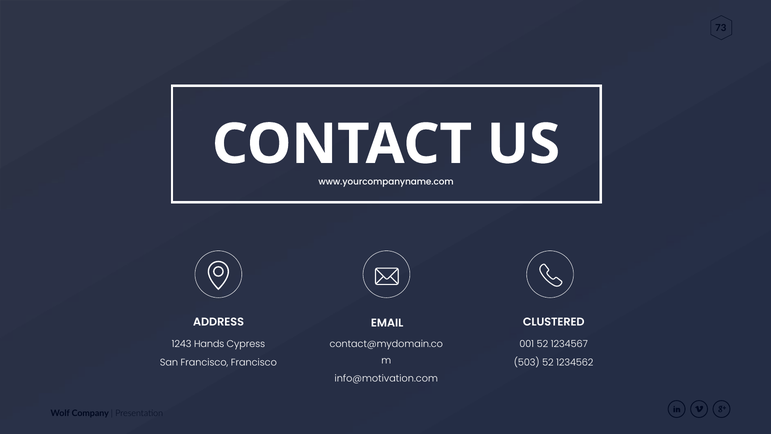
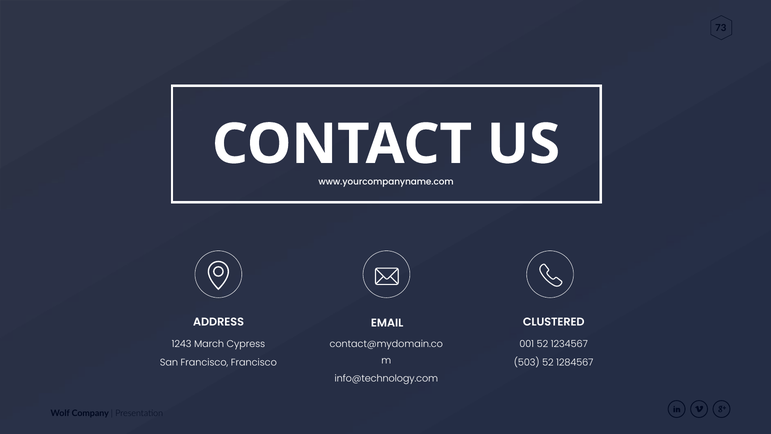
Hands: Hands -> March (209, 344)
1234562: 1234562 -> 1284567 (575, 362)
info@motivation.com: info@motivation.com -> info@technology.com (386, 378)
